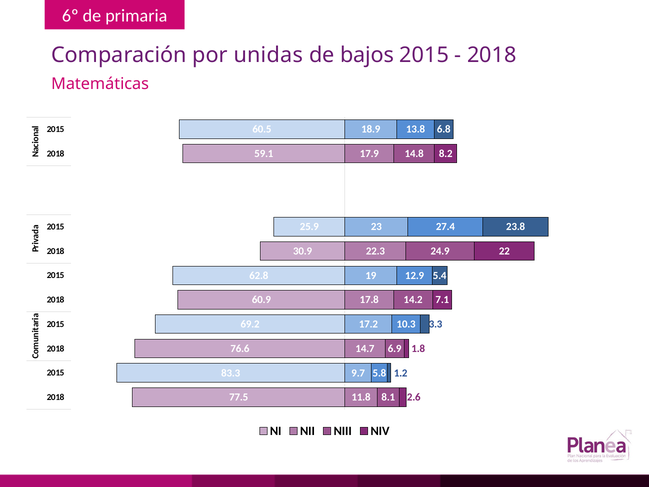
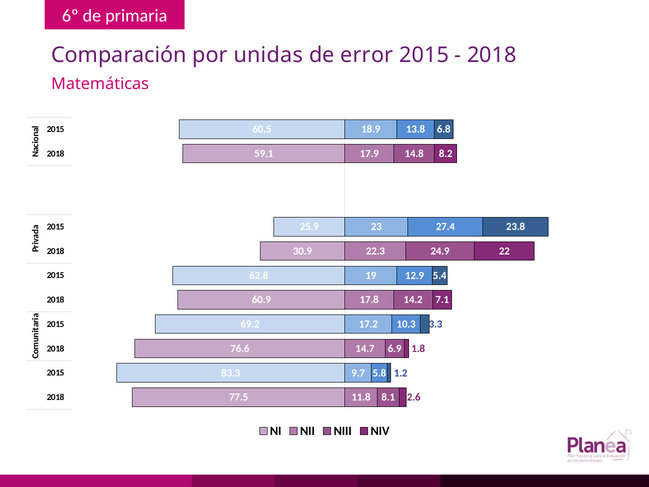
bajos: bajos -> error (367, 55)
